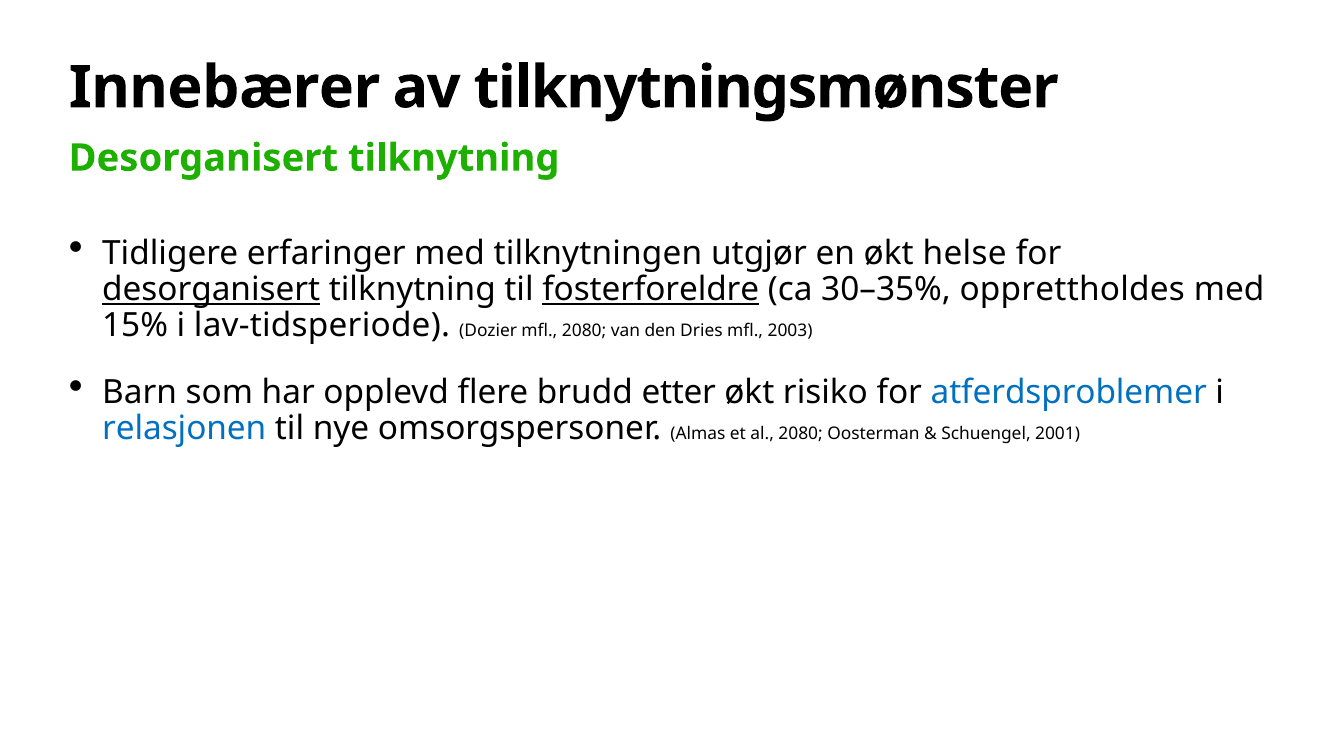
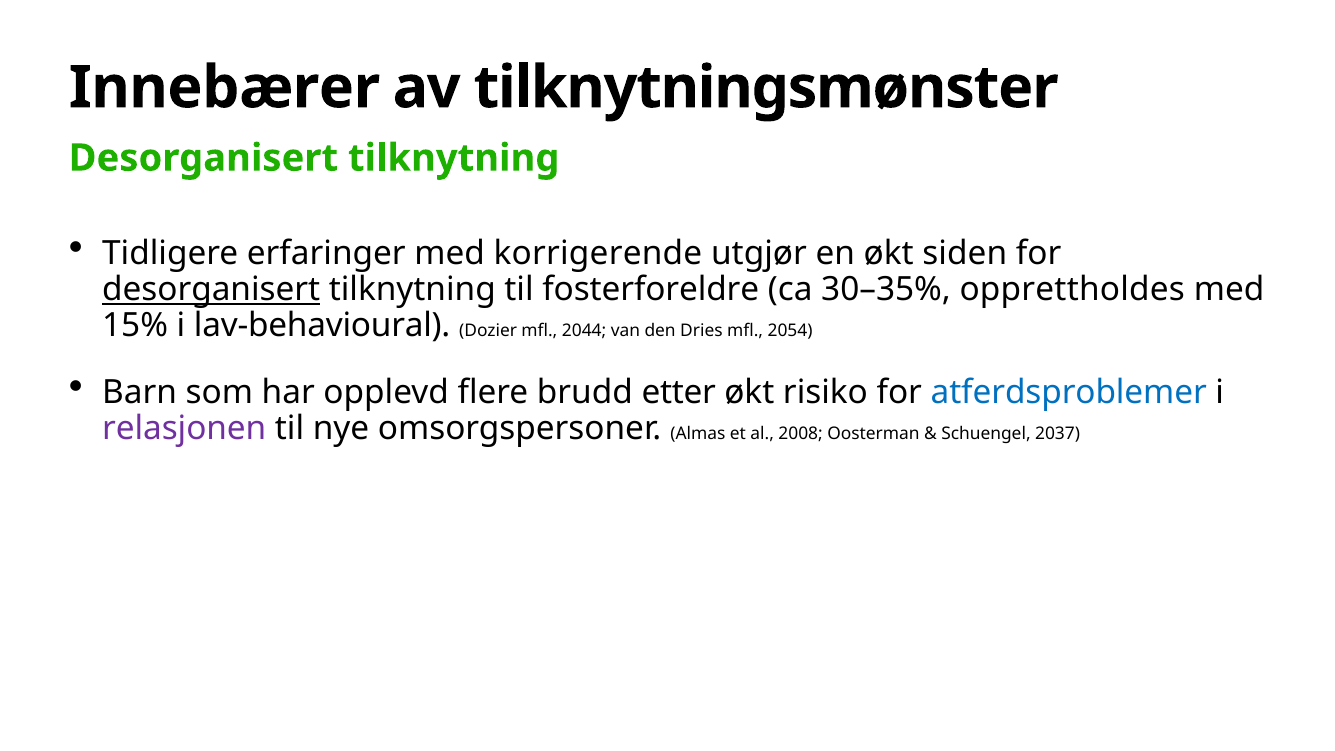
tilknytningen: tilknytningen -> korrigerende (598, 253)
helse: helse -> siden (965, 253)
fosterforeldre underline: present -> none (651, 289)
lav-tidsperiode: lav-tidsperiode -> lav-behavioural (322, 325)
mfl 2080: 2080 -> 2044 (584, 331)
2003: 2003 -> 2054 (790, 331)
relasjonen colour: blue -> purple (184, 429)
al 2080: 2080 -> 2008 (801, 434)
2001: 2001 -> 2037 (1058, 434)
